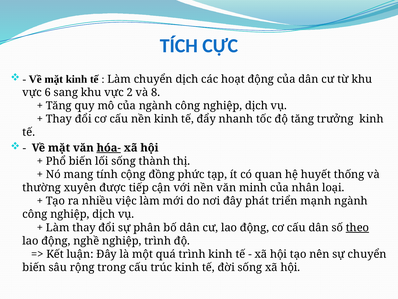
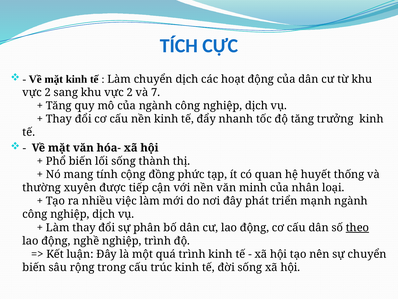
6: 6 -> 2 (48, 92)
8: 8 -> 7 (156, 92)
hóa- underline: present -> none (109, 148)
